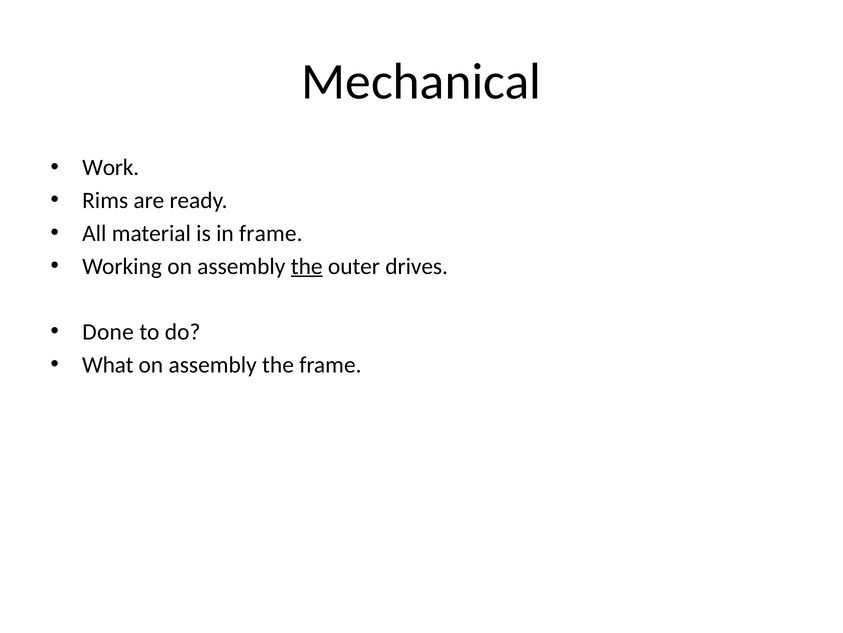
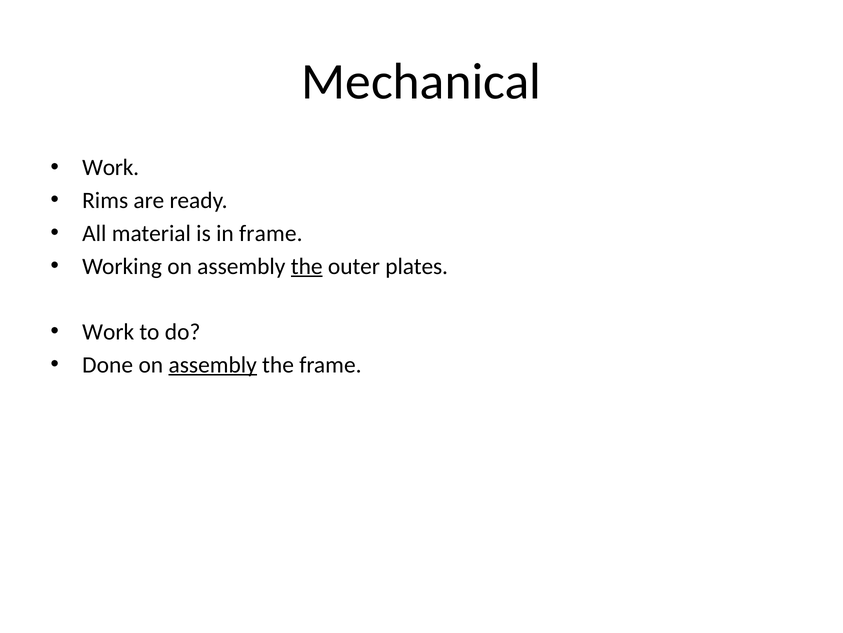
drives: drives -> plates (417, 266)
Done: Done -> Work (108, 332)
What: What -> Done (108, 364)
assembly underline: none -> present (213, 364)
